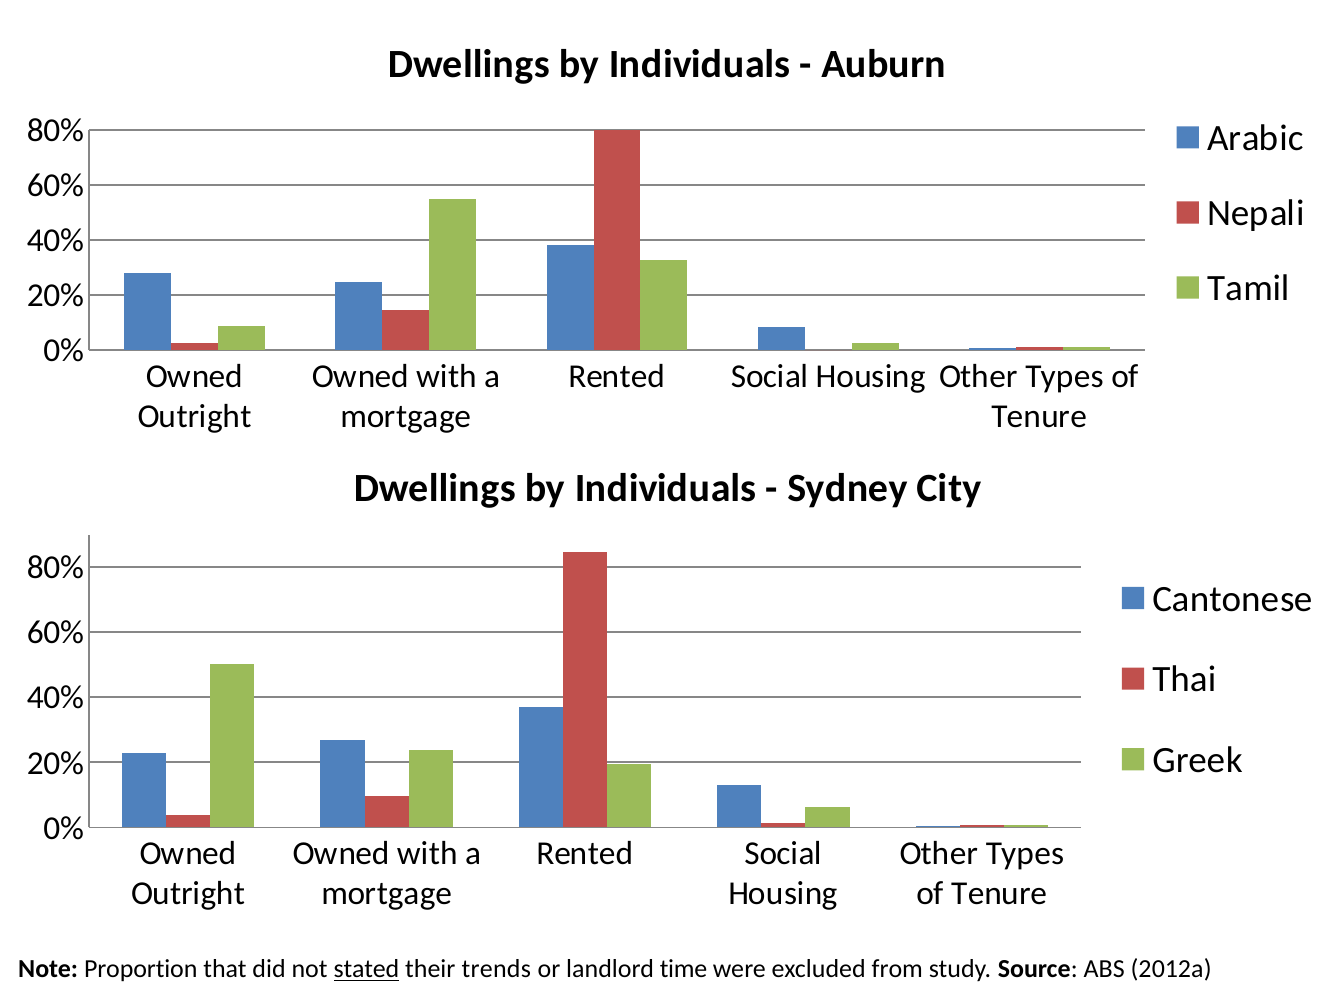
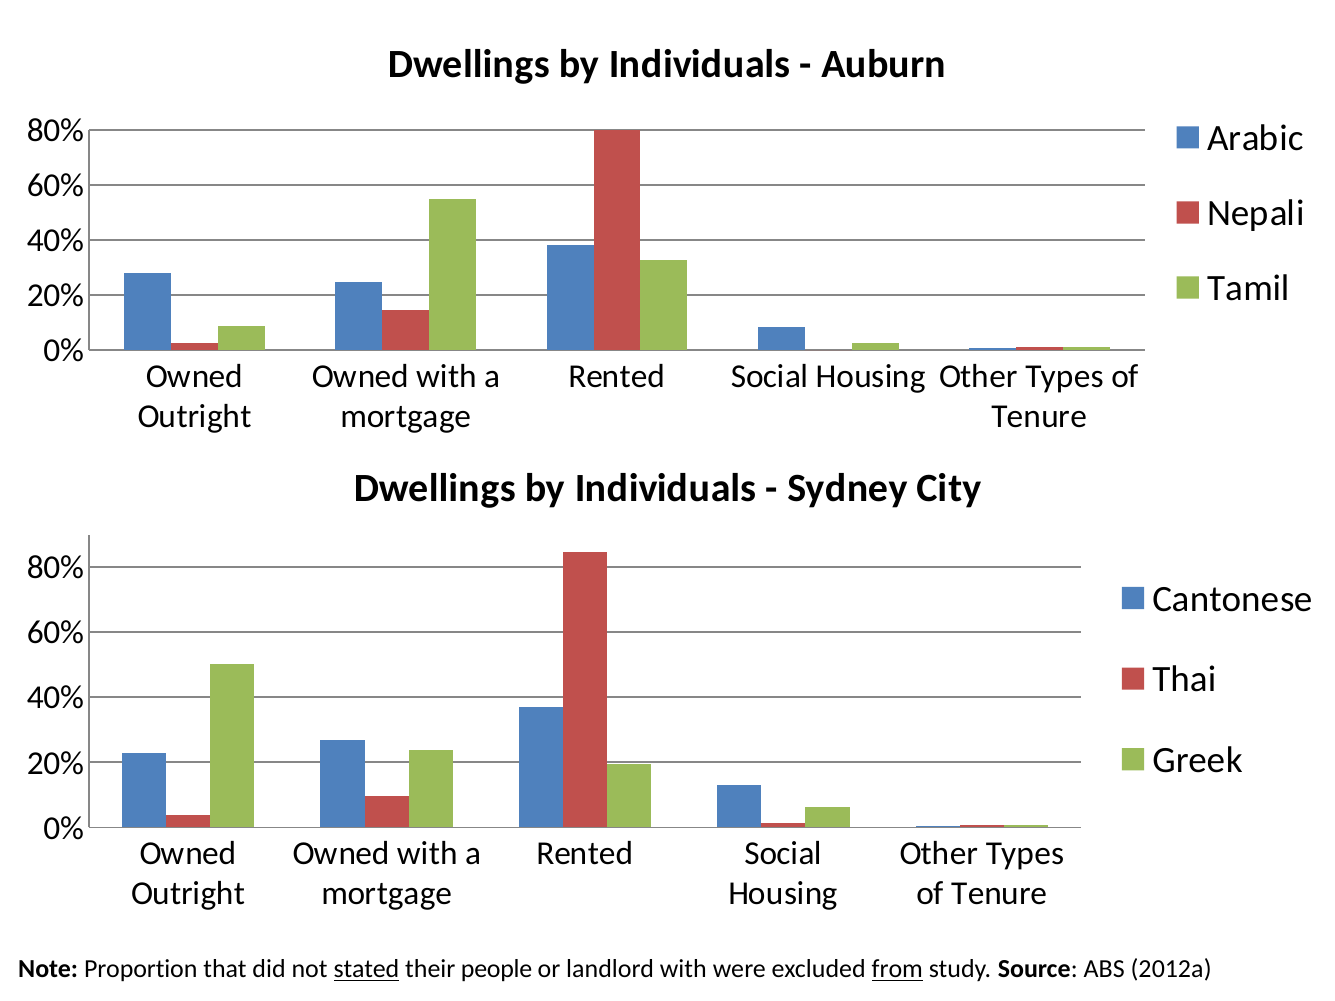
trends: trends -> people (497, 970)
landlord time: time -> with (683, 970)
from underline: none -> present (897, 970)
